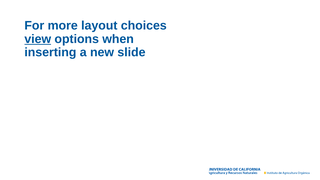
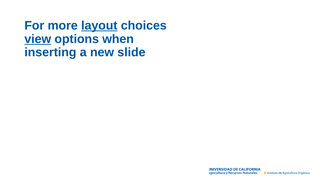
layout underline: none -> present (99, 26)
